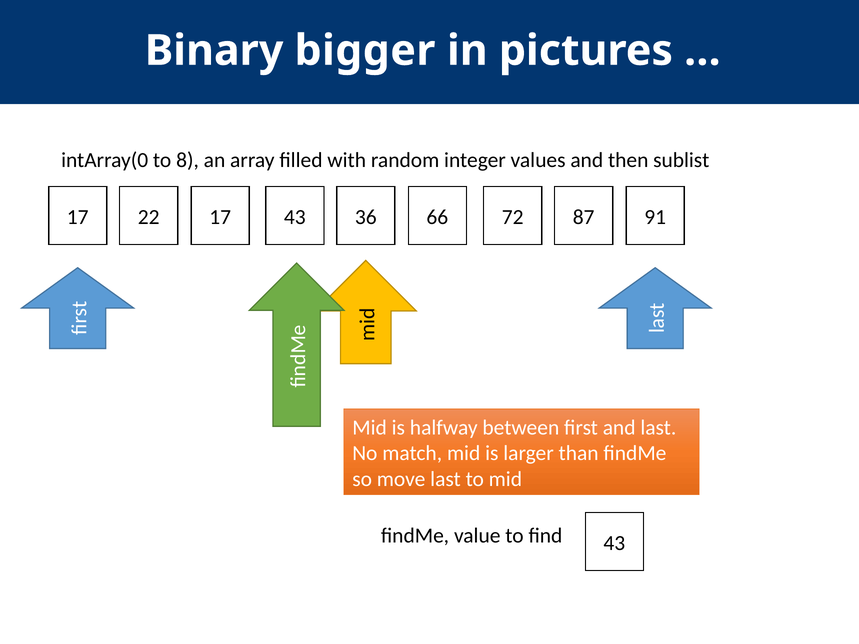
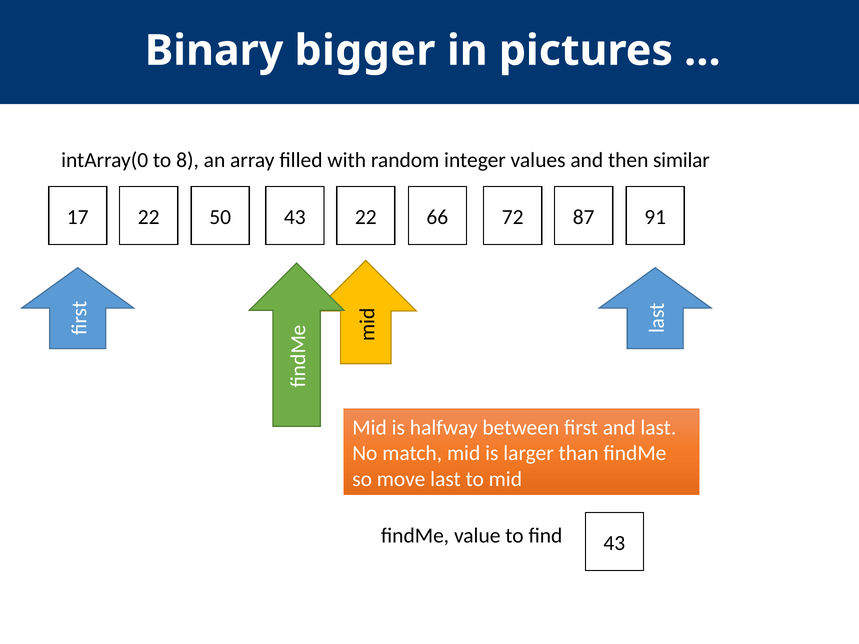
sublist: sublist -> similar (681, 160)
22 17: 17 -> 50 (220, 217)
43 36: 36 -> 22 (366, 217)
